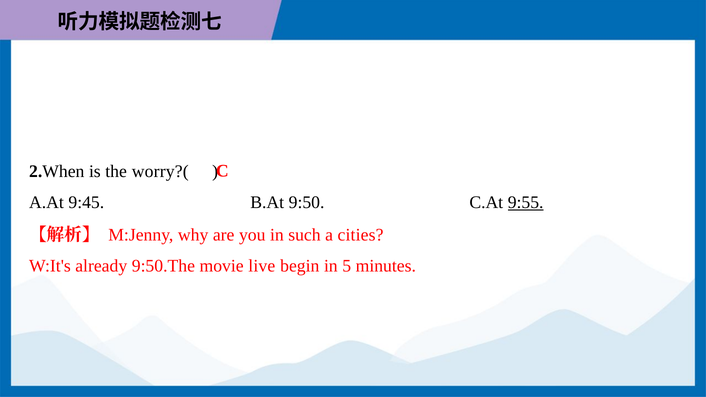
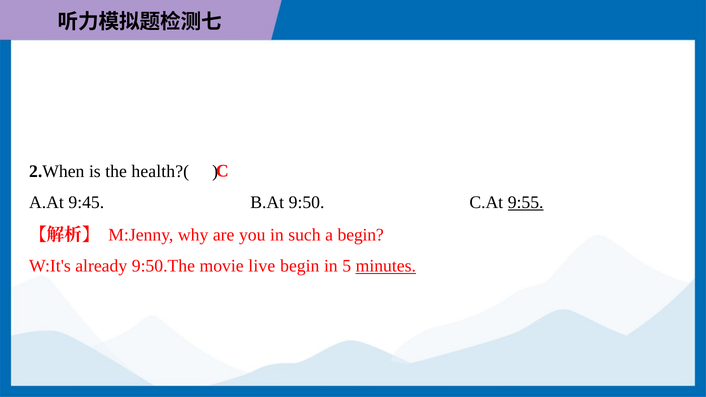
worry?(: worry?( -> health?( (160, 172)
a cities: cities -> begin (361, 235)
minutes underline: none -> present (386, 266)
